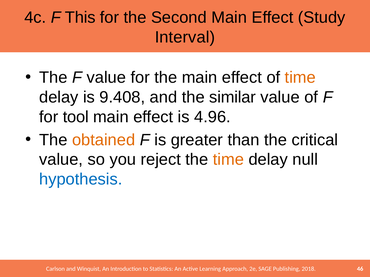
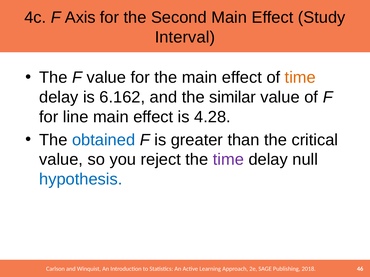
This: This -> Axis (80, 17)
9.408: 9.408 -> 6.162 (122, 97)
tool: tool -> line (76, 117)
4.96: 4.96 -> 4.28 (212, 117)
obtained colour: orange -> blue (104, 140)
time colour: orange -> purple (228, 160)
